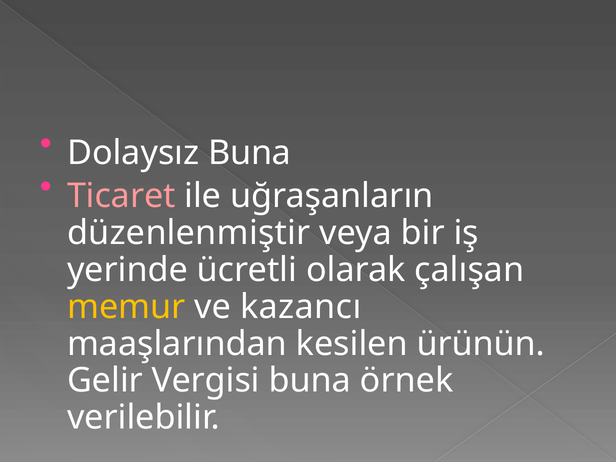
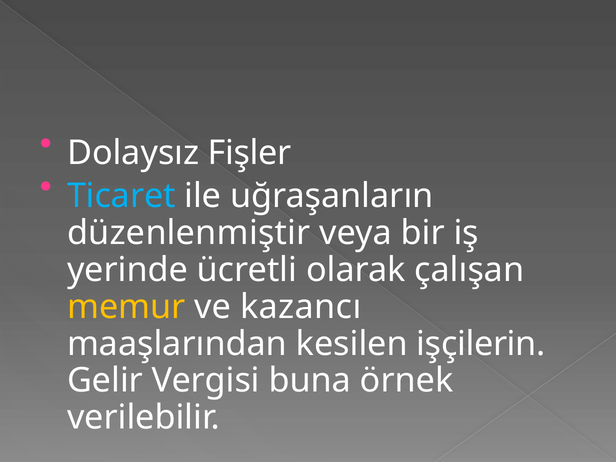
Dolaysız Buna: Buna -> Fişler (250, 153)
Ticaret colour: pink -> light blue (121, 196)
ürünün: ürünün -> işçilerin (481, 344)
